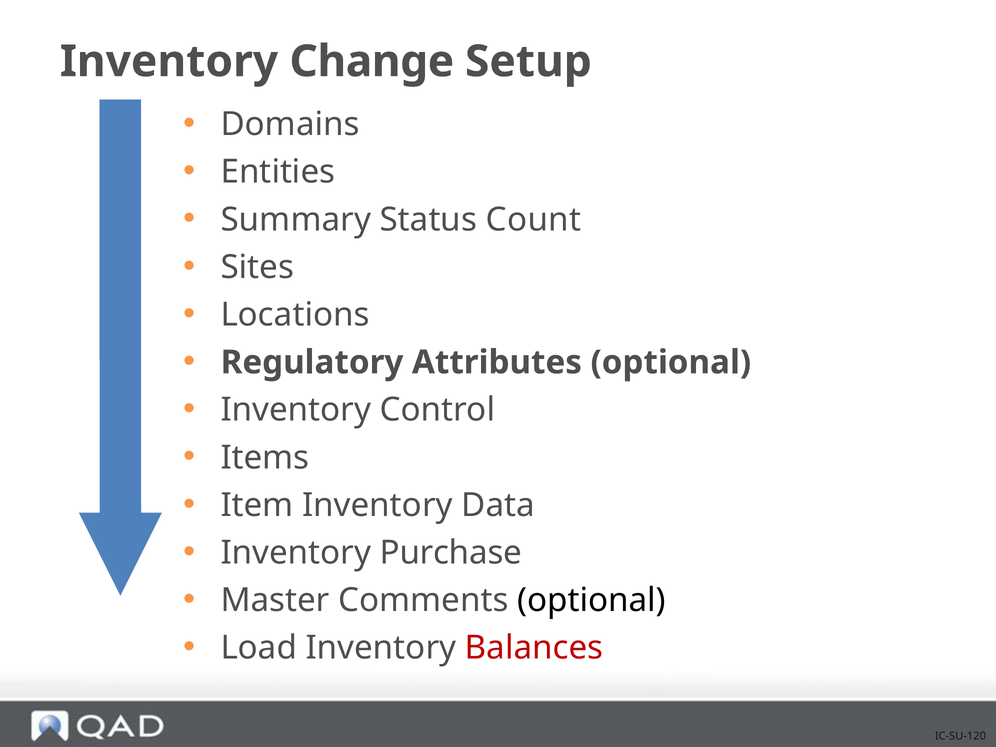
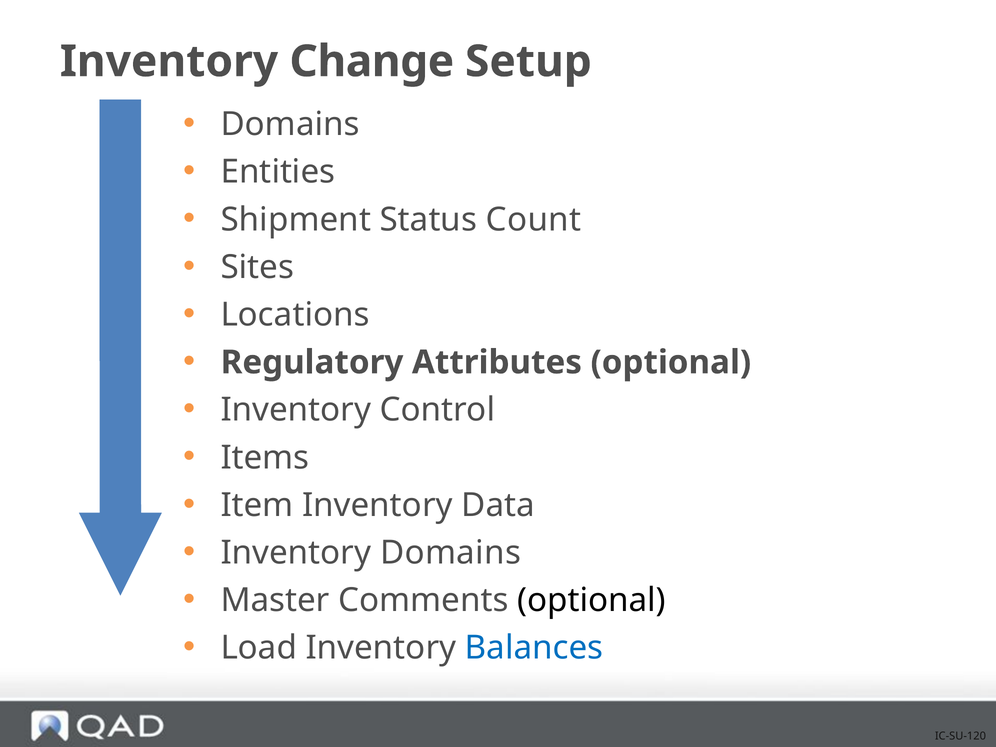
Summary: Summary -> Shipment (296, 220)
Inventory Purchase: Purchase -> Domains (451, 553)
Balances colour: red -> blue (534, 648)
